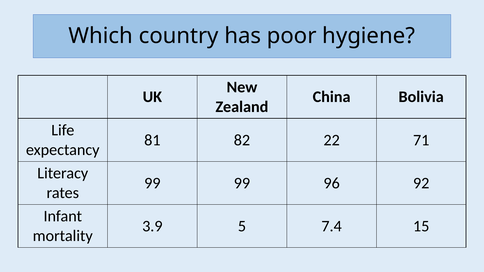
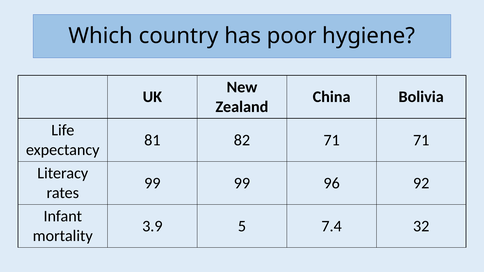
82 22: 22 -> 71 (332, 140)
15: 15 -> 32 (421, 226)
